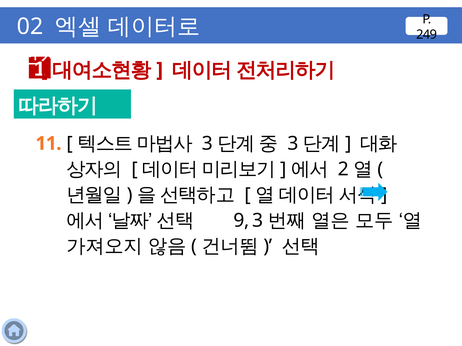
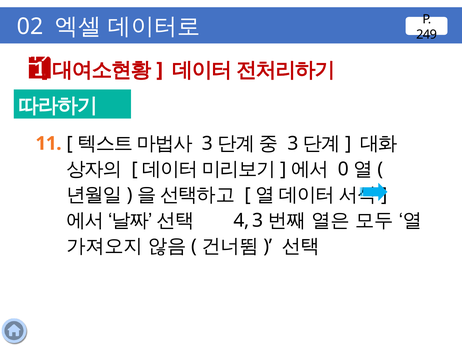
2: 2 -> 0 (343, 169)
9: 9 -> 4 (241, 221)
